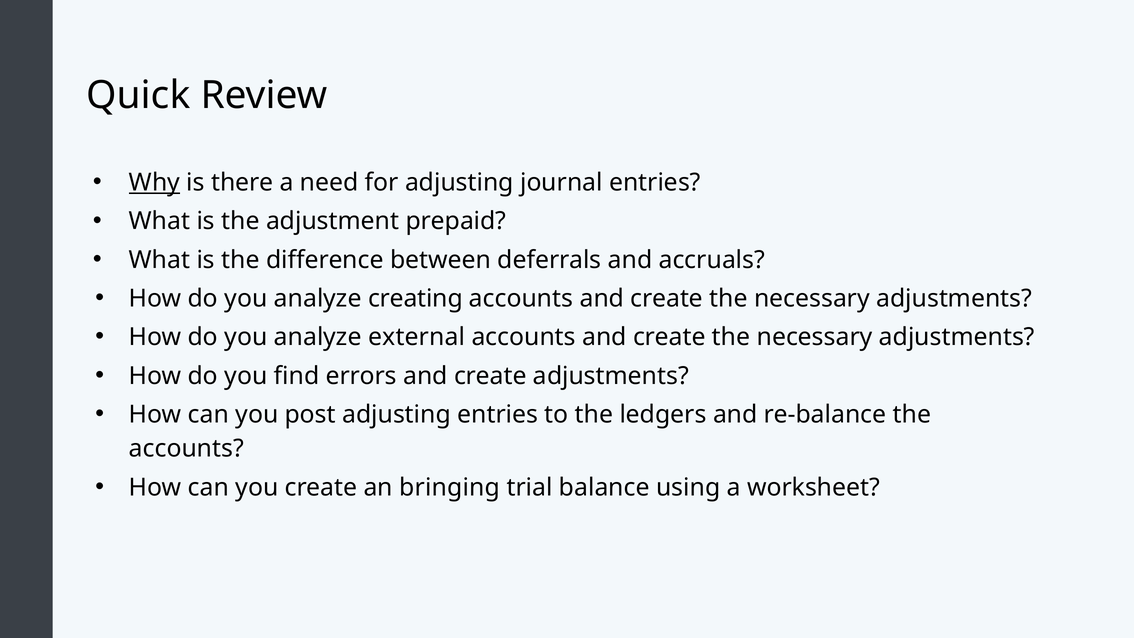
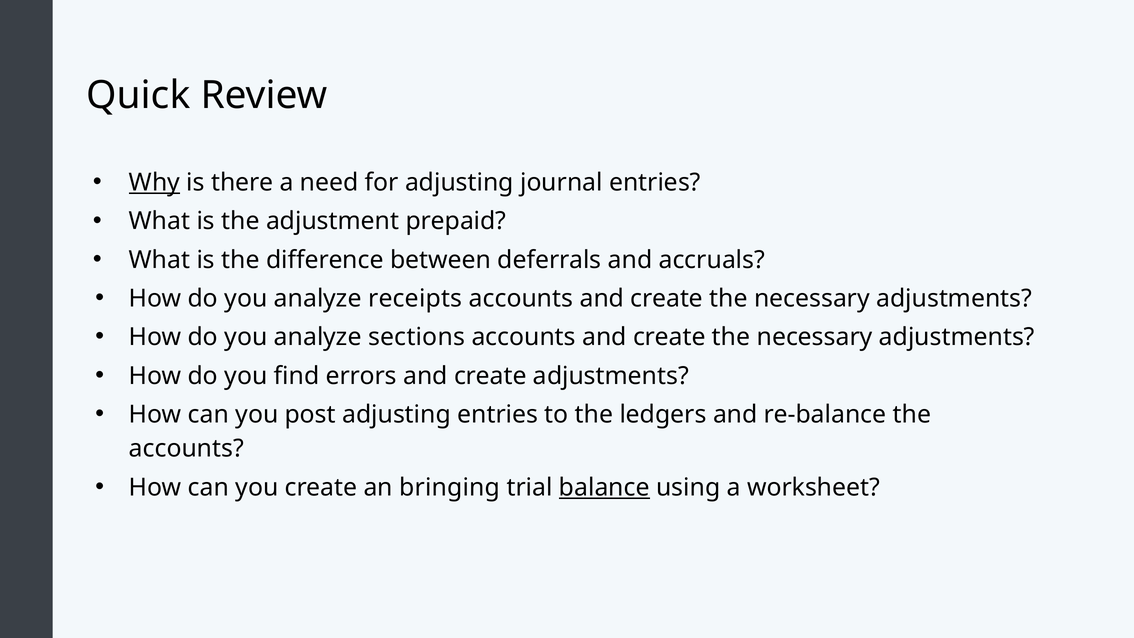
creating: creating -> receipts (415, 298)
external: external -> sections (417, 337)
balance underline: none -> present (604, 487)
